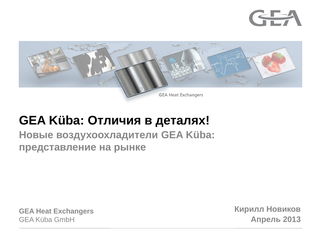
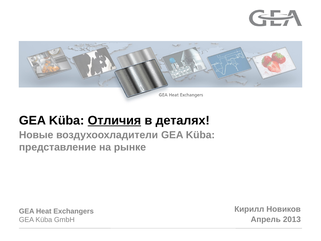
Отличия underline: none -> present (114, 120)
